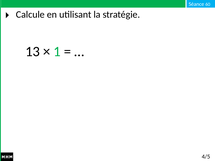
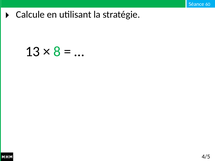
1: 1 -> 8 (57, 52)
